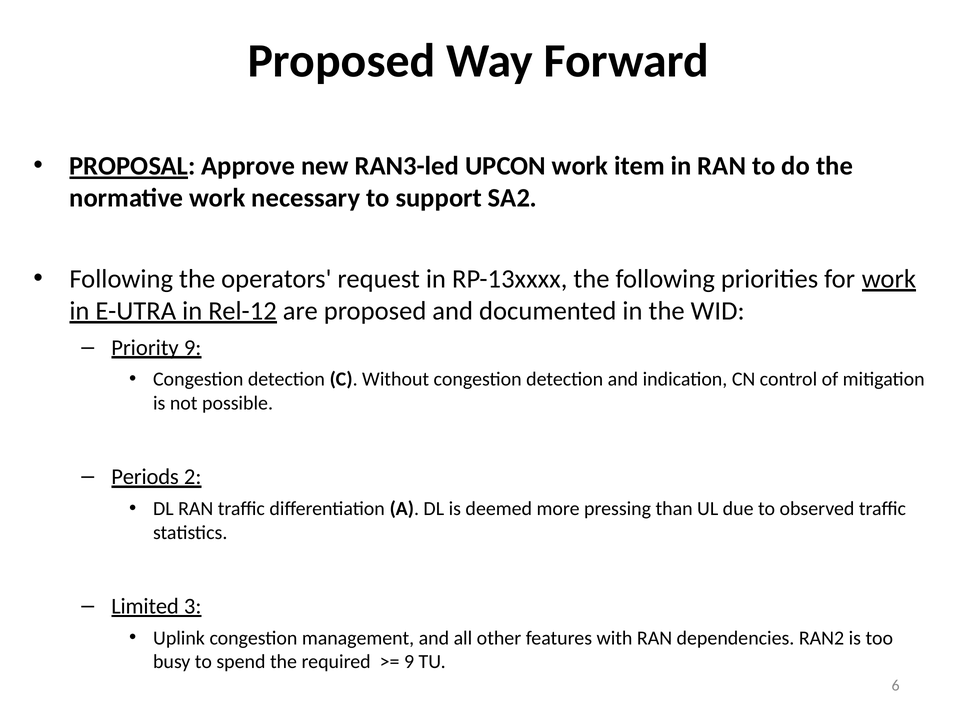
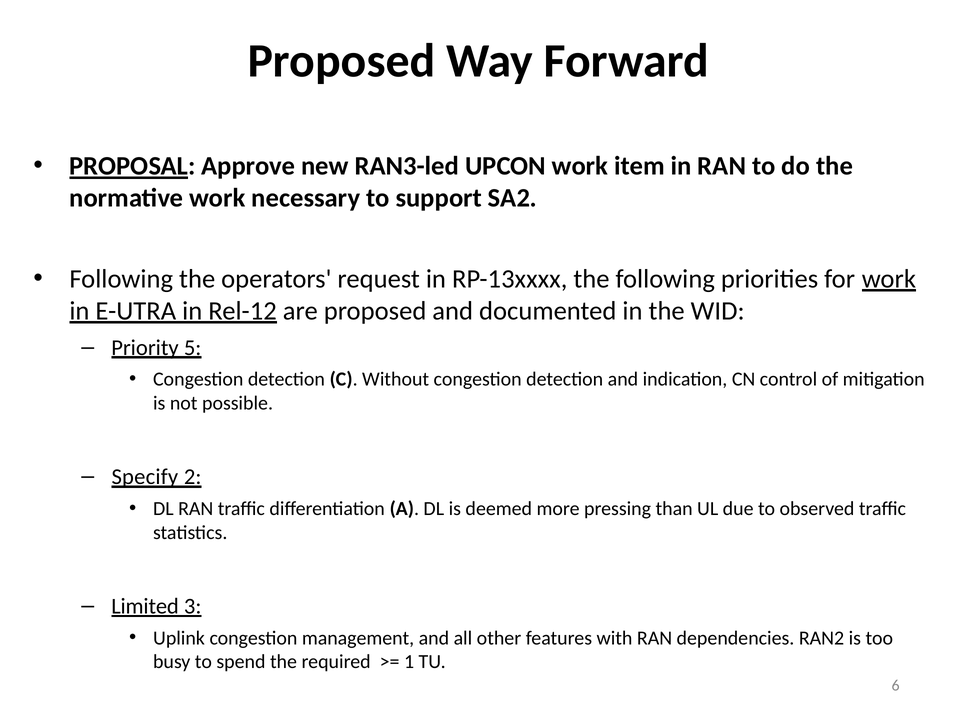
Priority 9: 9 -> 5 (193, 348)
Periods: Periods -> Specify (145, 477)
9: 9 -> 1 (409, 662)
